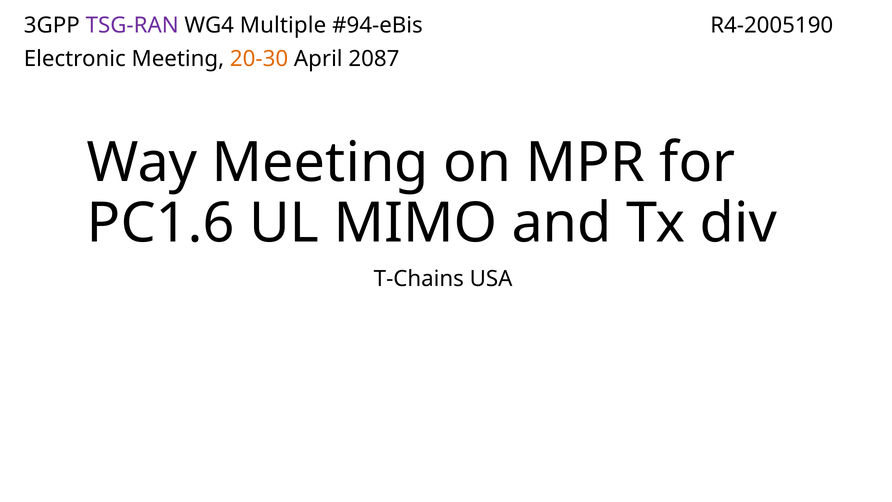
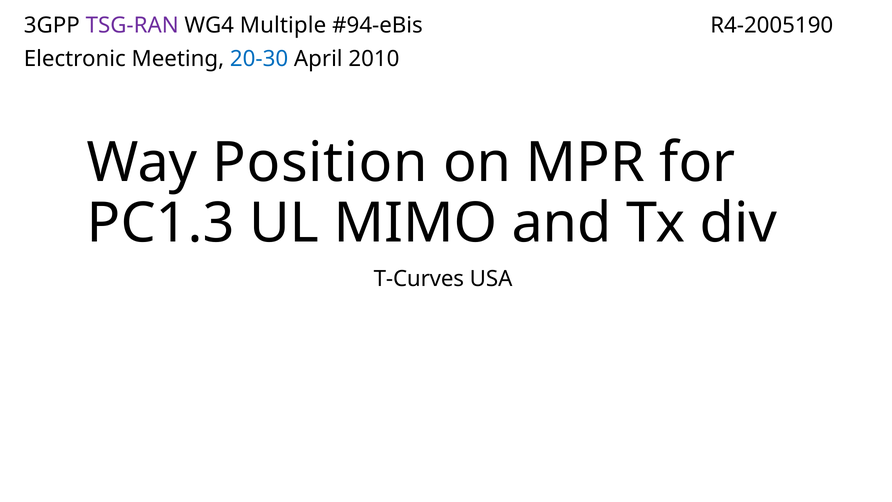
20-30 colour: orange -> blue (259, 59)
2087: 2087 -> 2010 (374, 59)
Way Meeting: Meeting -> Position (320, 163)
PC1.6: PC1.6 -> PC1.3 (161, 223)
T-Chains: T-Chains -> T-Curves (419, 279)
